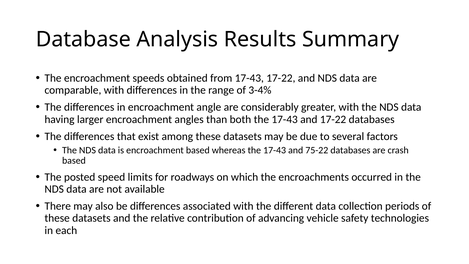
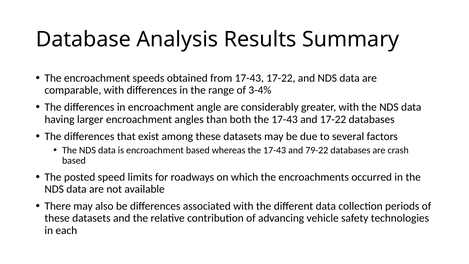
75-22: 75-22 -> 79-22 (317, 150)
